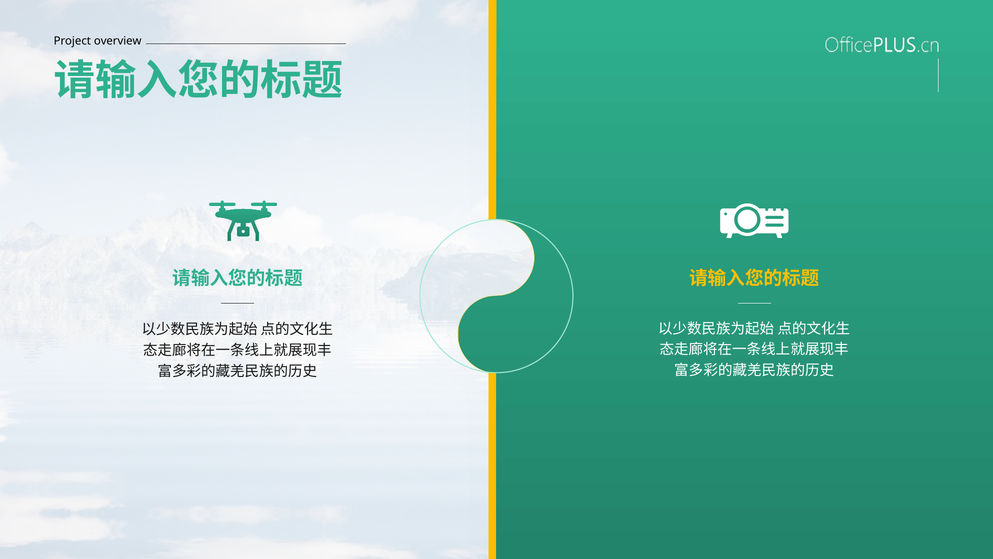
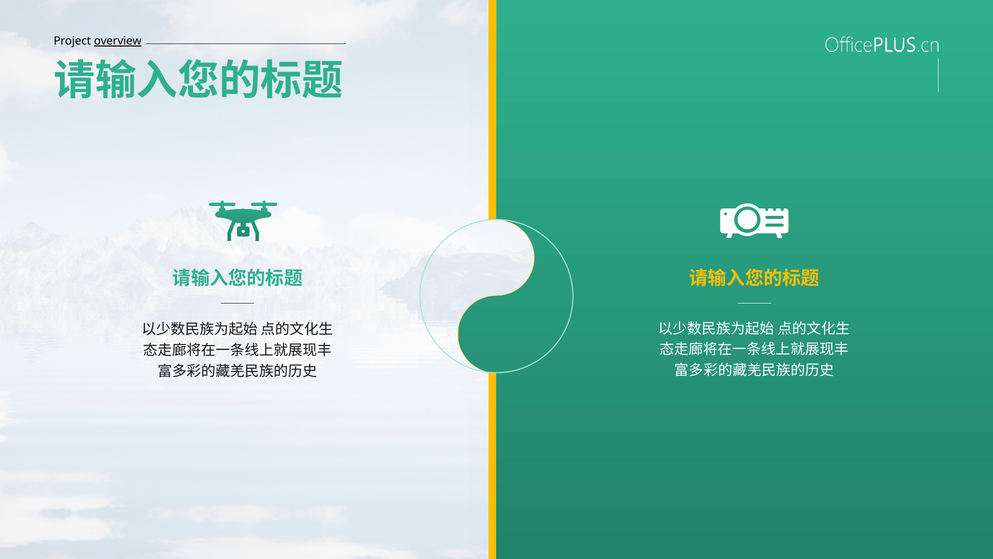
overview underline: none -> present (118, 41)
